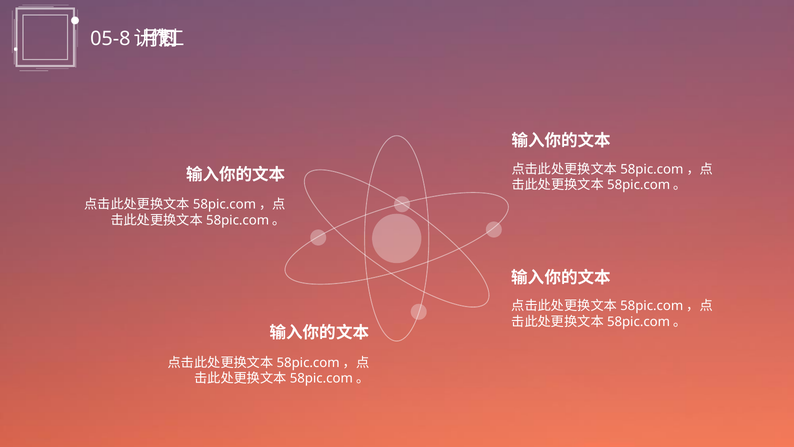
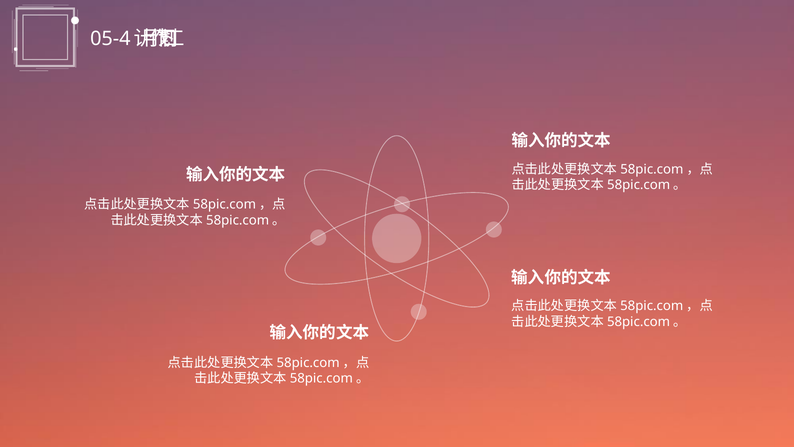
05-8: 05-8 -> 05-4 (110, 38)
